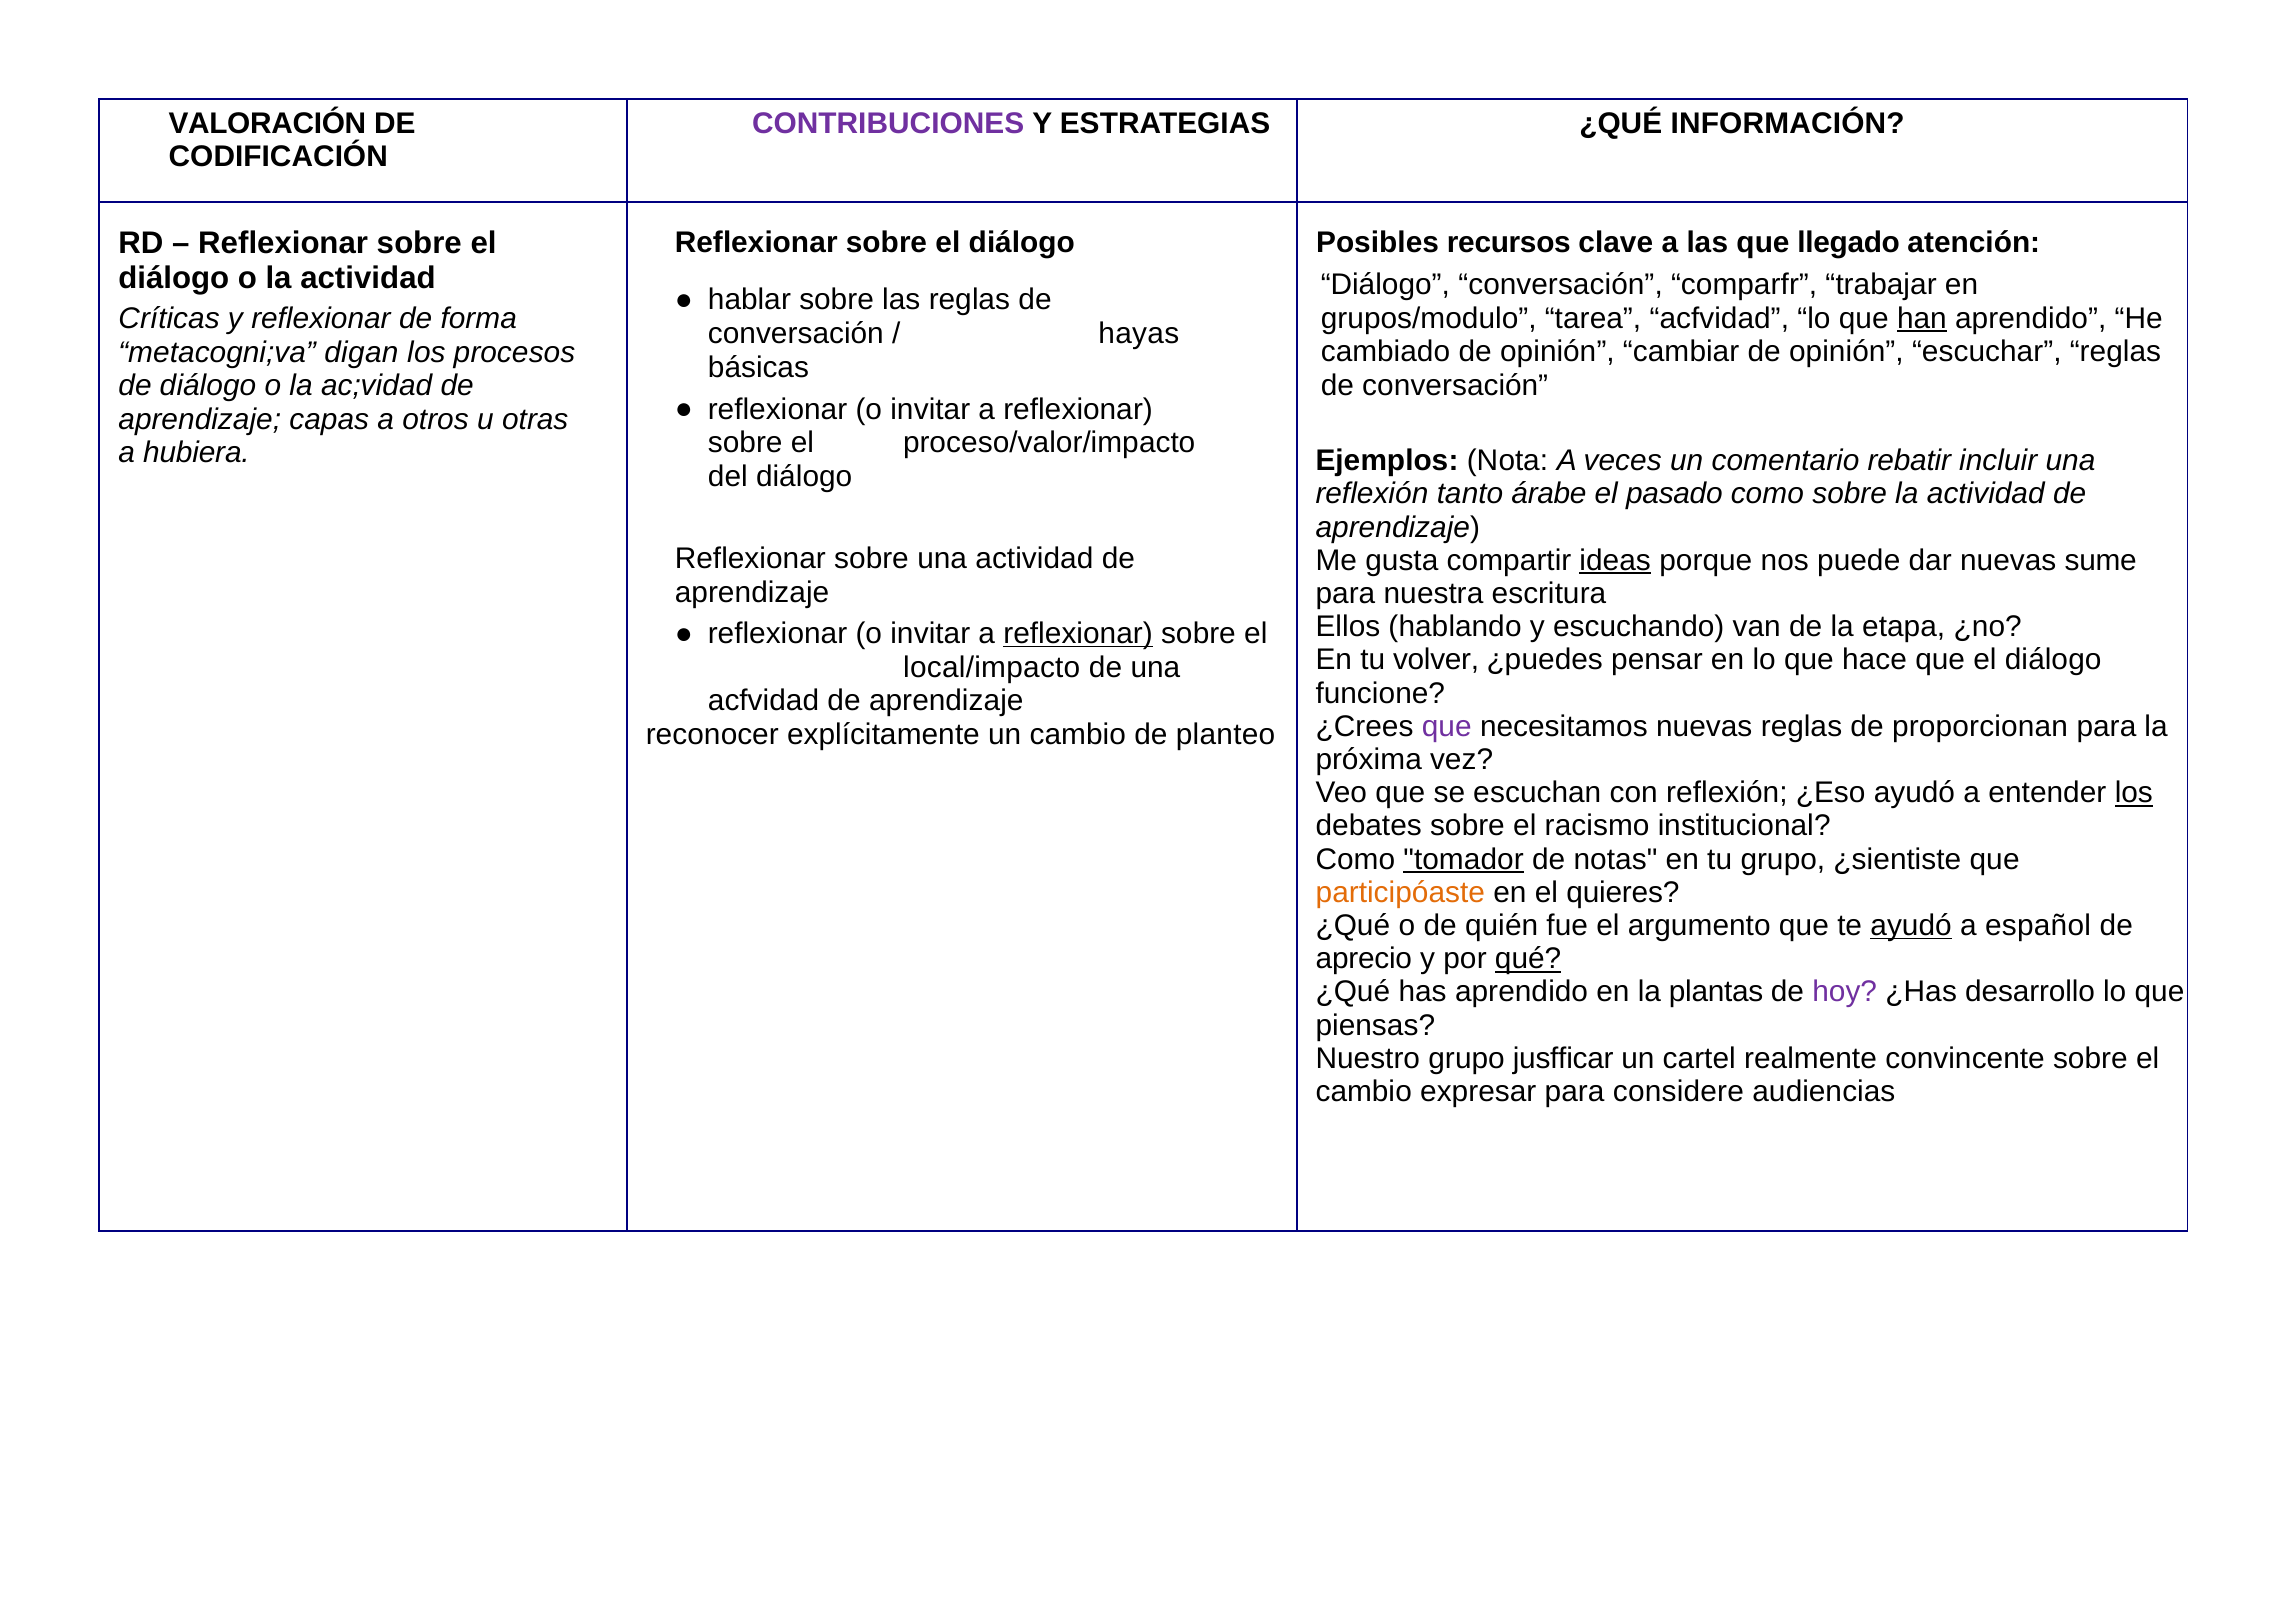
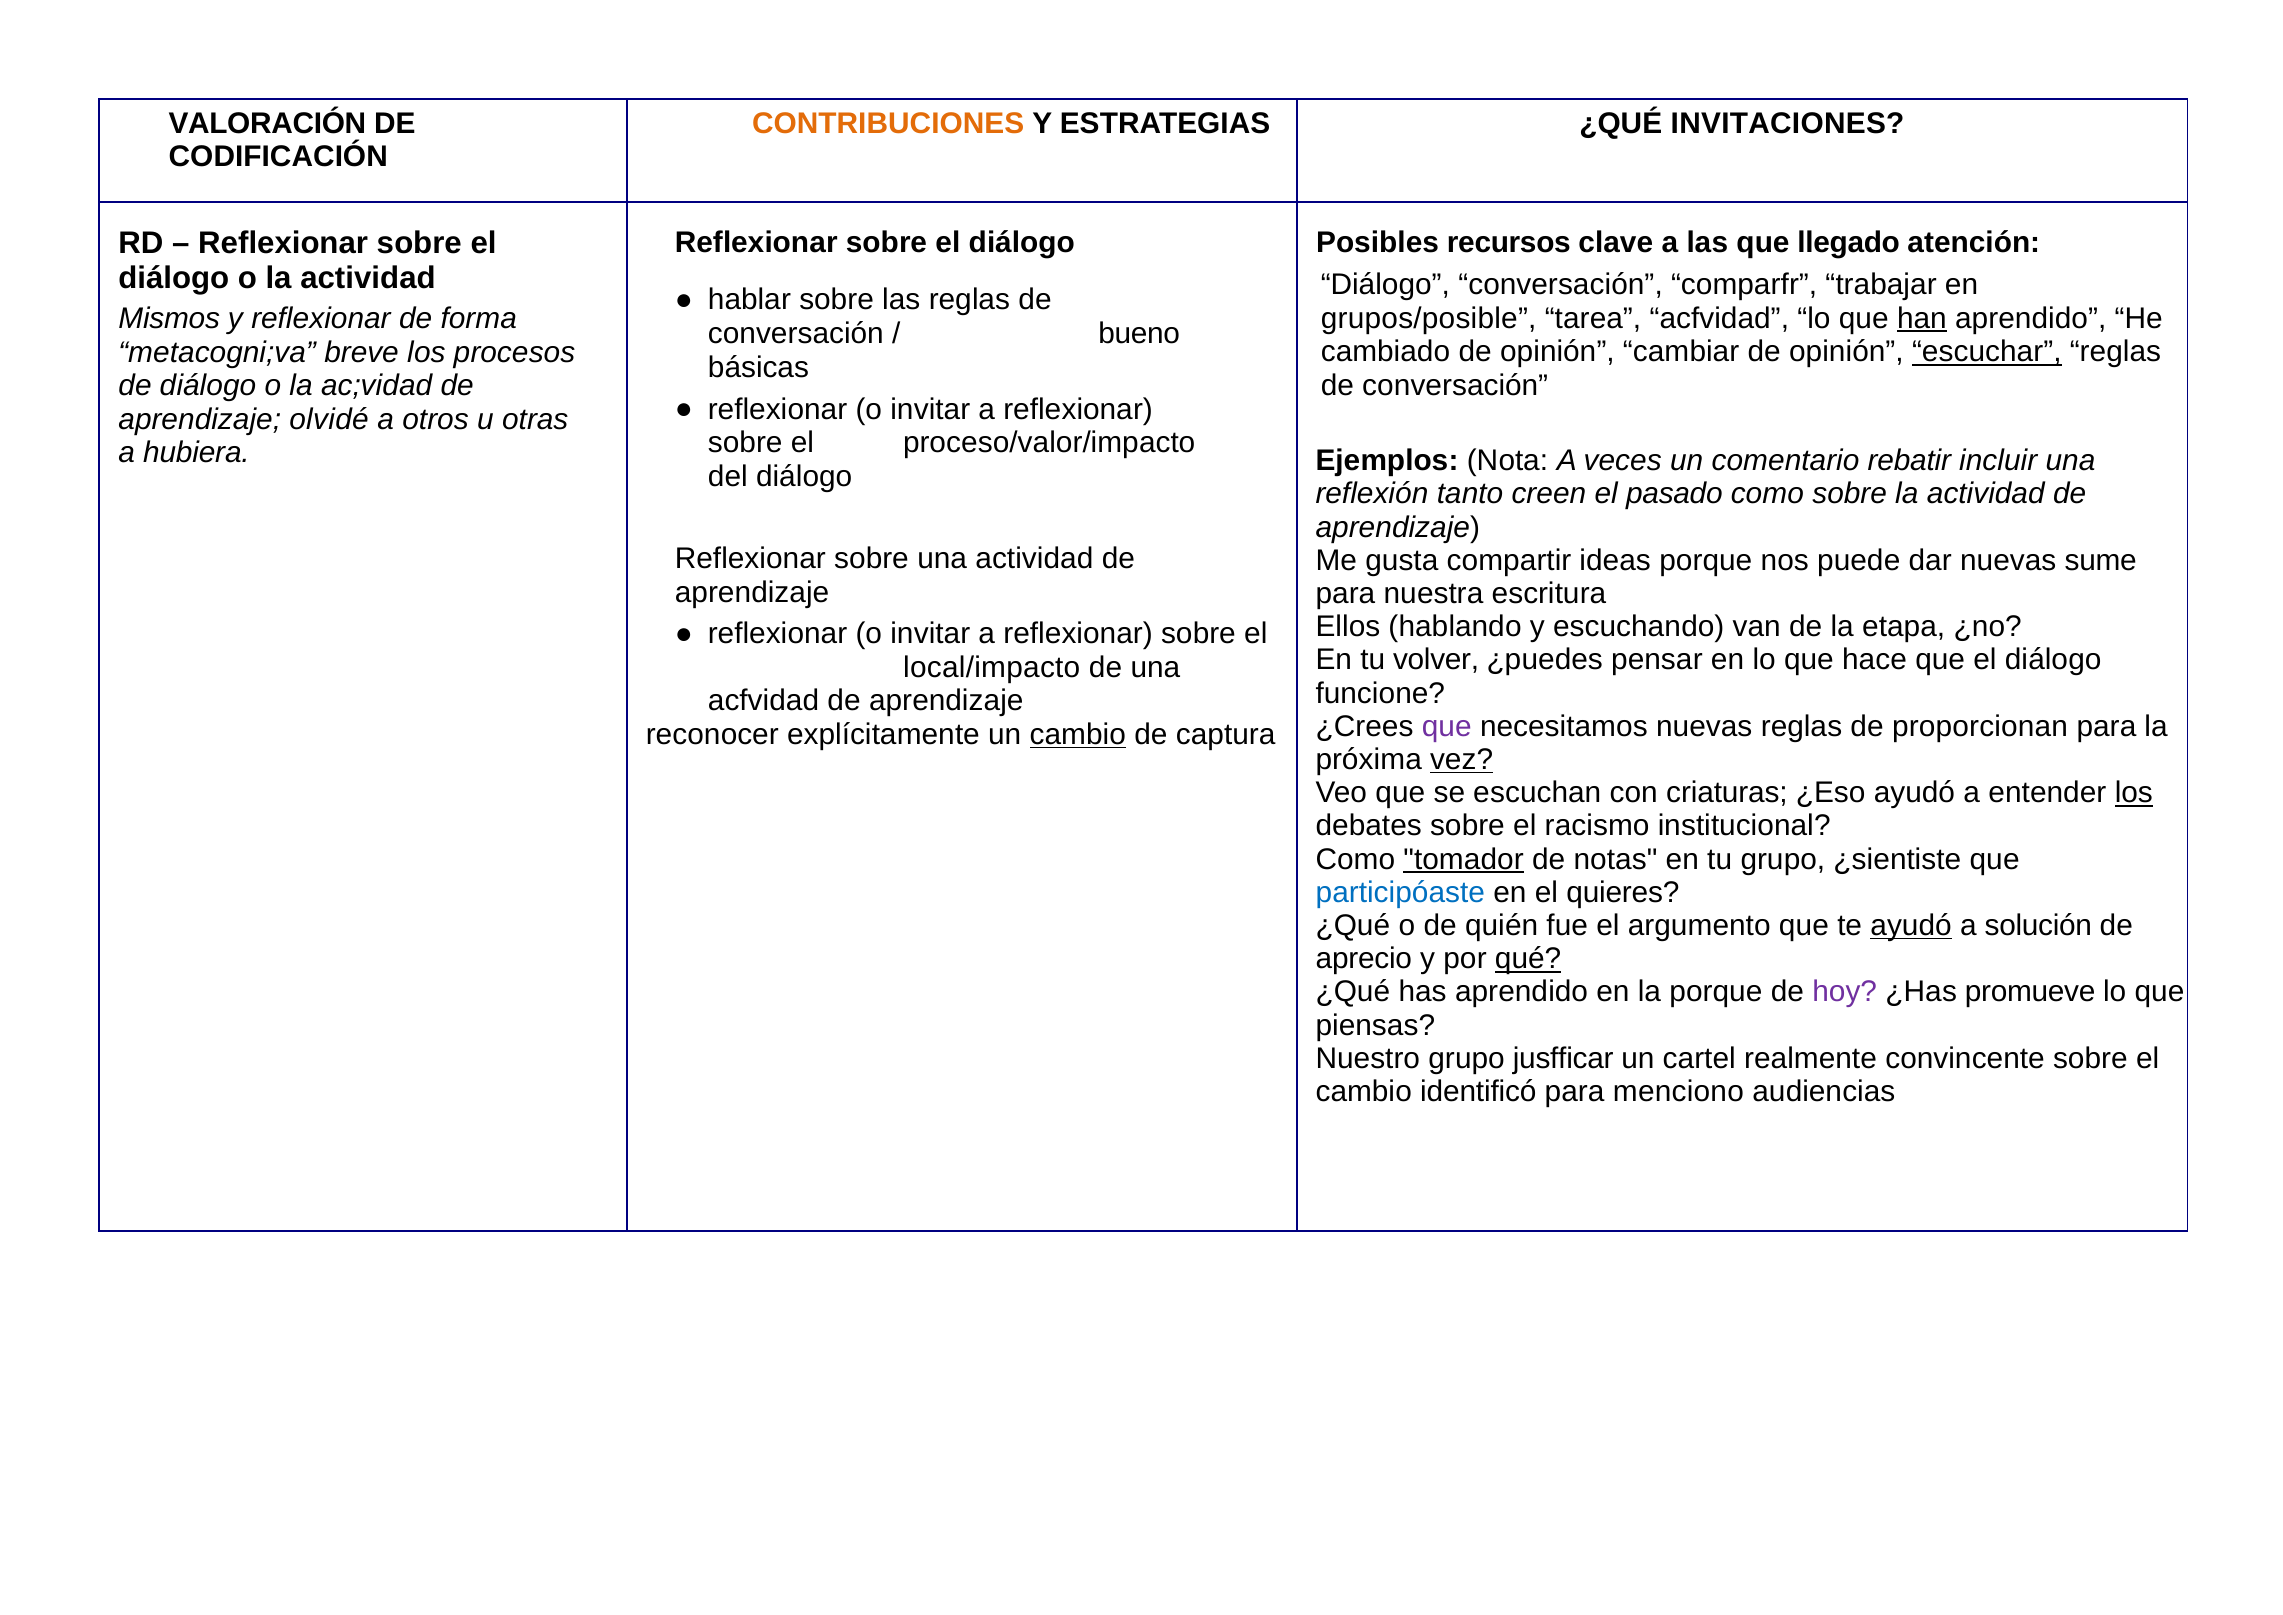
CONTRIBUCIONES colour: purple -> orange (888, 123)
INFORMACIÓN: INFORMACIÓN -> INVITACIONES (1788, 123)
grupos/modulo: grupos/modulo -> grupos/posible (1429, 318)
Críticas: Críticas -> Mismos (169, 319)
hayas: hayas -> bueno (1139, 334)
escuchar underline: none -> present (1987, 352)
digan: digan -> breve (362, 352)
capas: capas -> olvidé (329, 419)
árabe: árabe -> creen (1549, 494)
ideas underline: present -> none (1615, 560)
reﬂexionar underline: present -> none (1078, 634)
cambio underline: none -> present (1078, 735)
planteo: planteo -> captura (1226, 735)
vez underline: none -> present (1462, 760)
con reﬂexión: reﬂexión -> criaturas (1727, 793)
participóaste colour: orange -> blue (1400, 892)
español: español -> solución (2038, 926)
la plantas: plantas -> porque (1716, 992)
desarrollo: desarrollo -> promueve (2030, 992)
expresar: expresar -> identificó (1478, 1092)
considere: considere -> menciono (1678, 1092)
